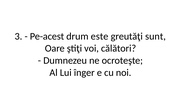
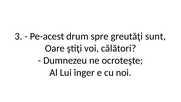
este: este -> spre (100, 36)
